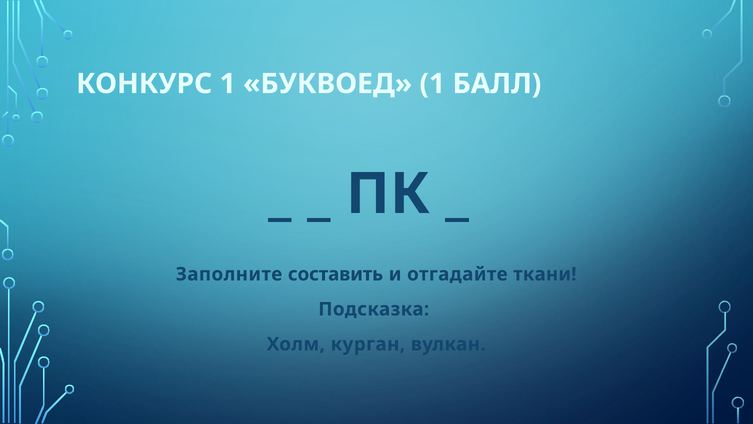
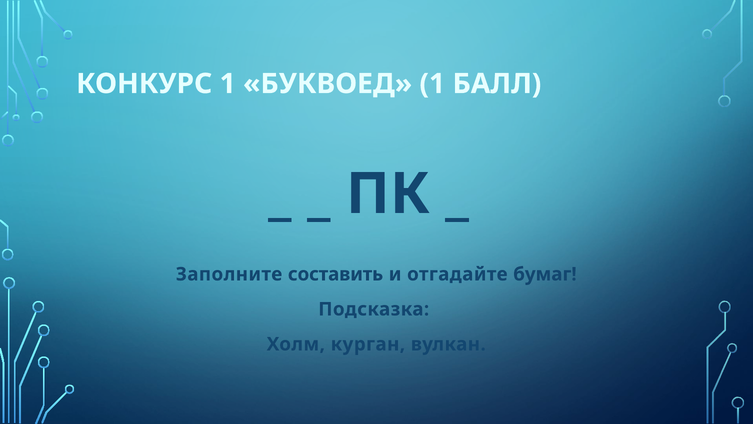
ткани: ткани -> бумаг (545, 274)
